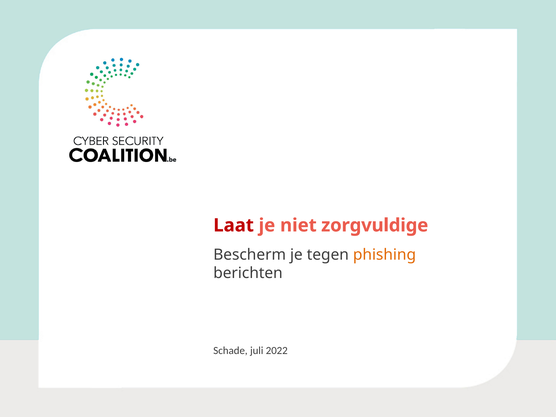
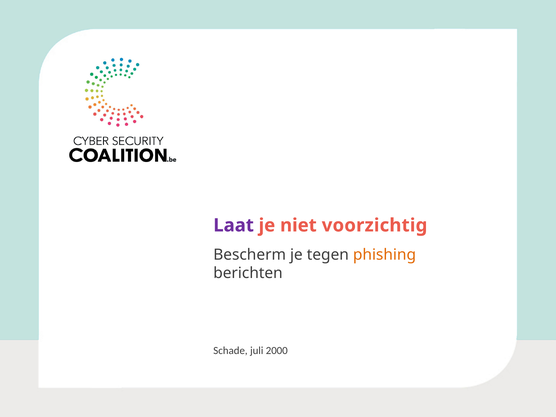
Laat colour: red -> purple (234, 225)
zorgvuldige: zorgvuldige -> voorzichtig (375, 225)
2022: 2022 -> 2000 (277, 351)
